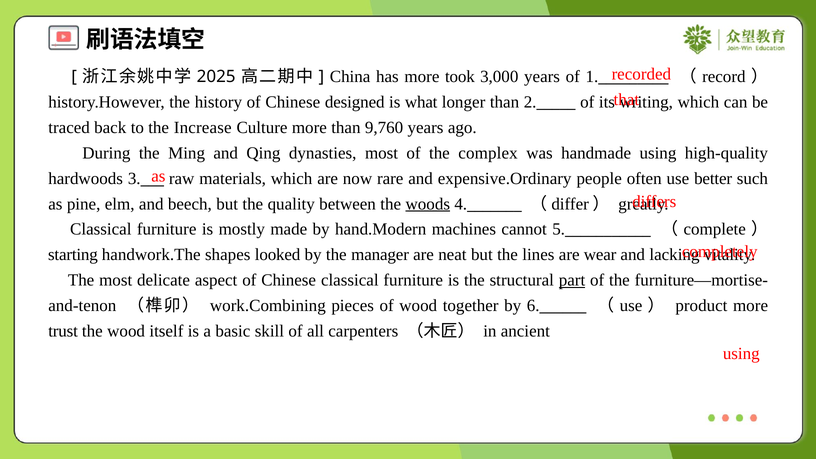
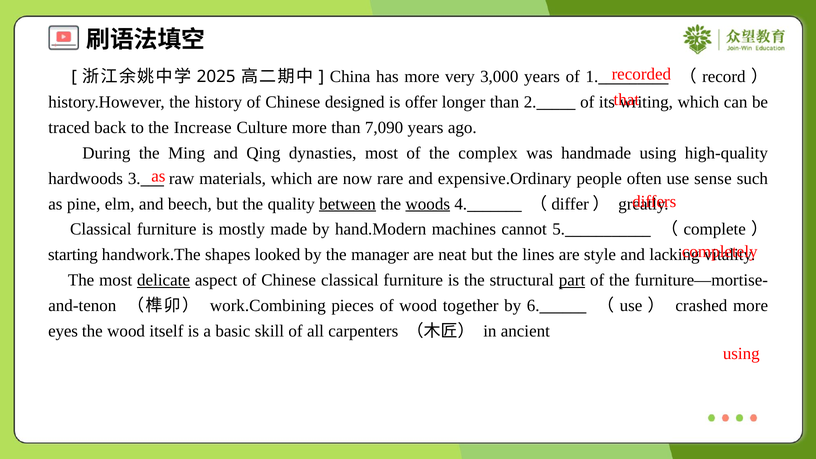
took: took -> very (460, 76)
what: what -> offer (421, 102)
9,760: 9,760 -> 7,090 (384, 127)
better: better -> sense (713, 178)
between underline: none -> present (348, 204)
wear: wear -> style (600, 255)
delicate underline: none -> present (164, 280)
product: product -> crashed (701, 306)
trust: trust -> eyes (63, 331)
